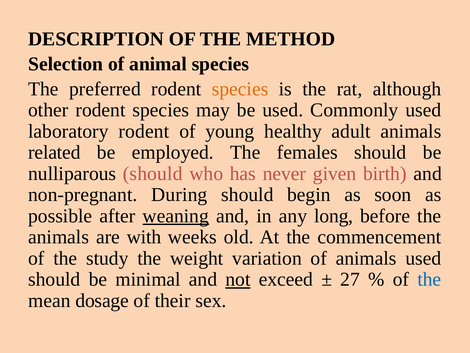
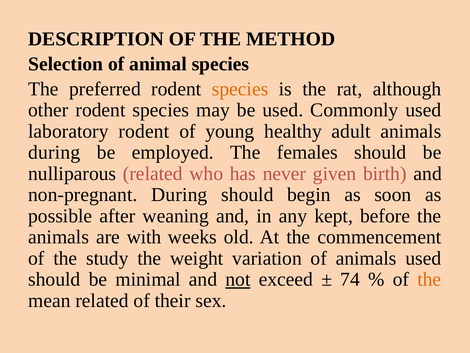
related: related -> during (54, 152)
nulliparous should: should -> related (153, 173)
weaning underline: present -> none (176, 216)
long: long -> kept (334, 216)
27: 27 -> 74 (350, 279)
the colour: blue -> orange (429, 279)
mean dosage: dosage -> related (102, 300)
